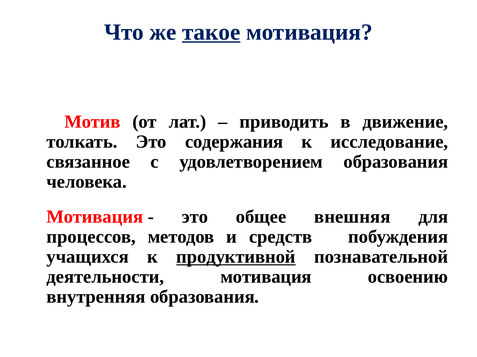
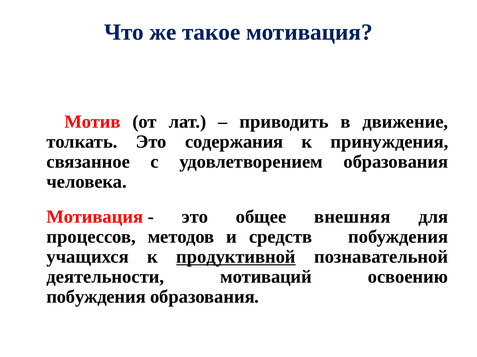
такое underline: present -> none (211, 32)
исследование: исследование -> принуждения (389, 142)
деятельности мотивация: мотивация -> мотиваций (266, 277)
внутренняя: внутренняя -> побуждения (96, 297)
